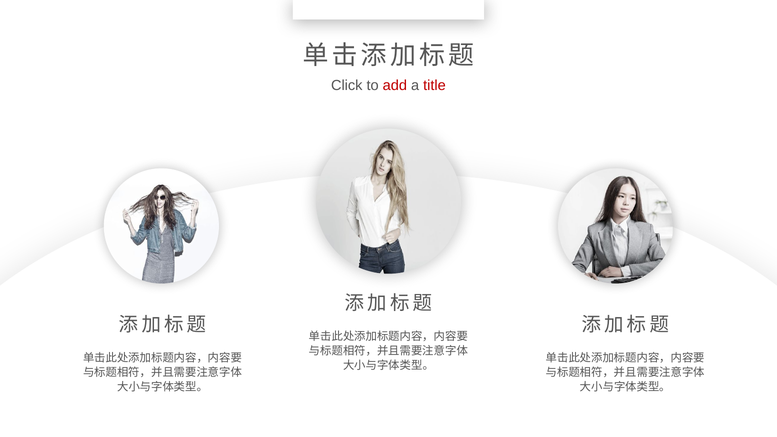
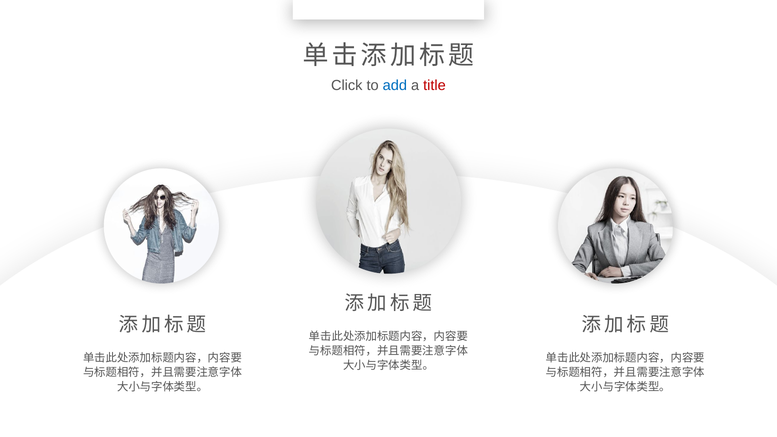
add colour: red -> blue (395, 85)
